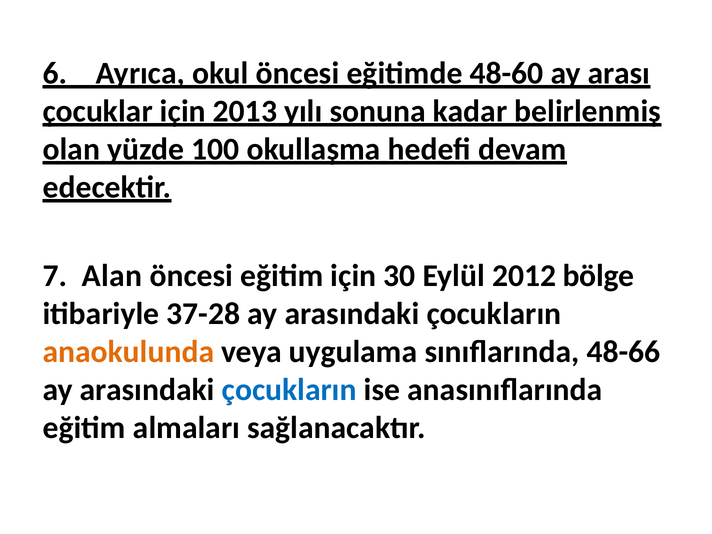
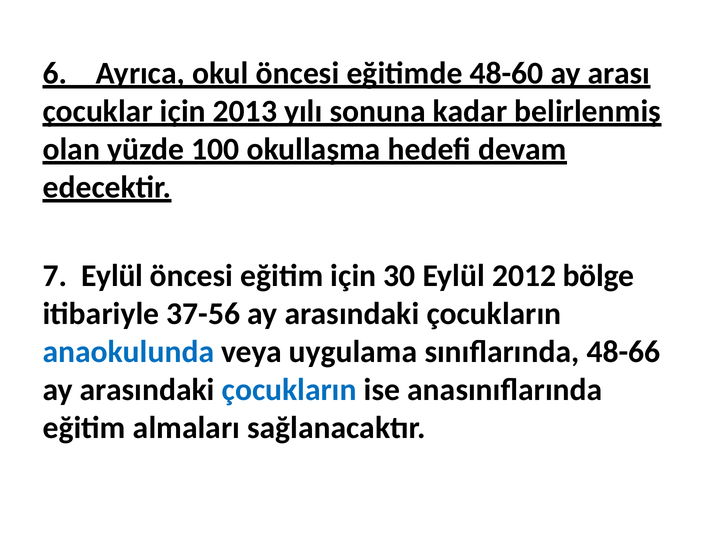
7 Alan: Alan -> Eylül (112, 276)
37-28: 37-28 -> 37-56 (203, 314)
anaokulunda colour: orange -> blue (128, 352)
